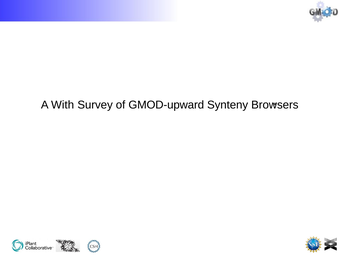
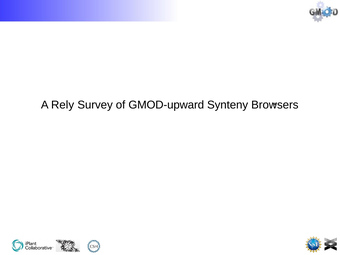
With: With -> Rely (63, 105)
